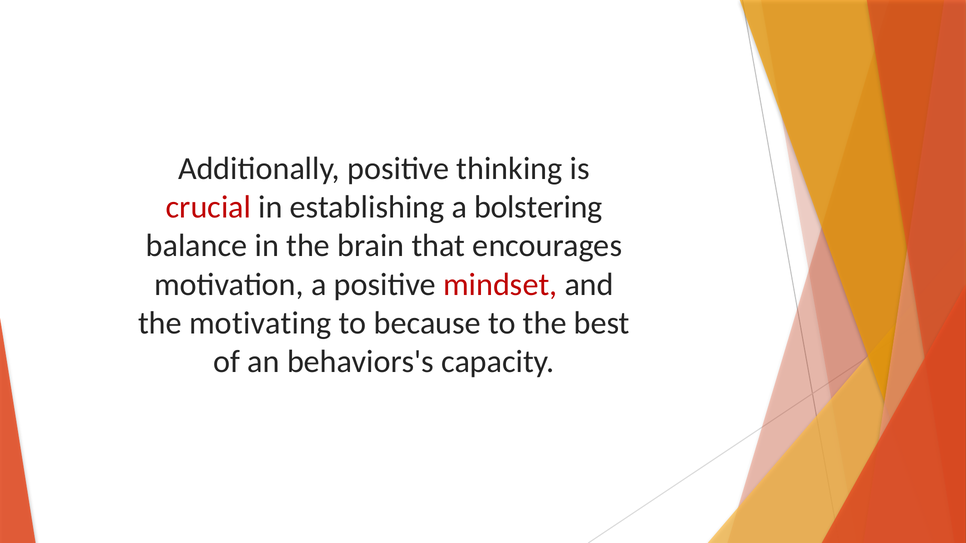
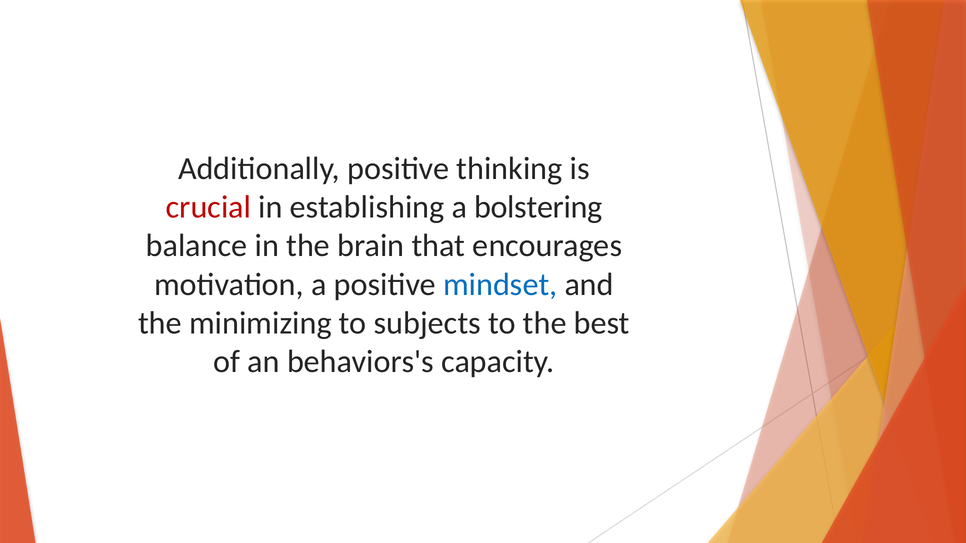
mindset colour: red -> blue (500, 285)
motivating: motivating -> minimizing (260, 323)
because: because -> subjects (427, 323)
